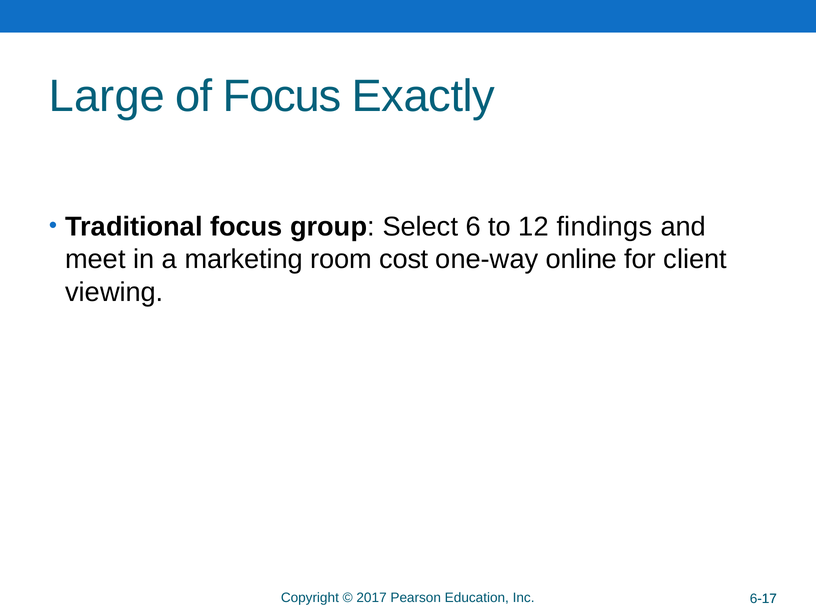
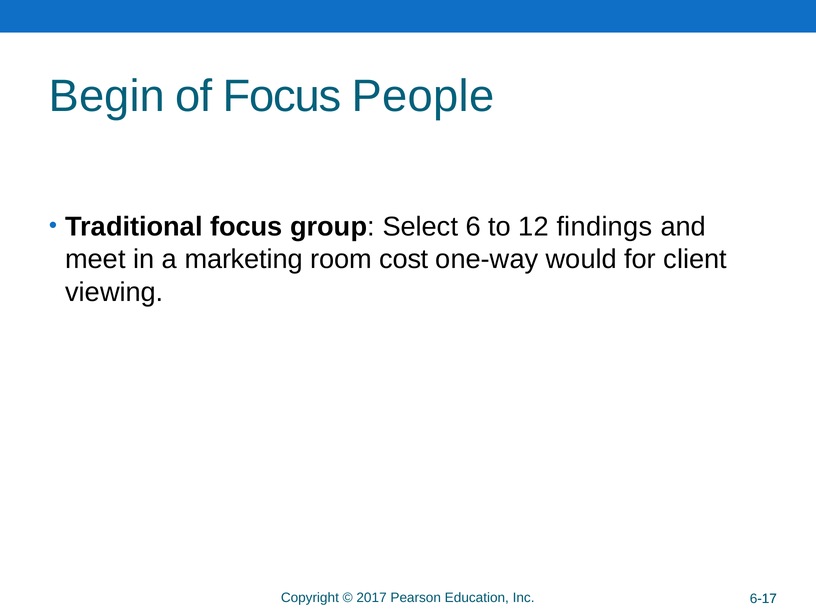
Large: Large -> Begin (107, 96)
Exactly: Exactly -> People (423, 96)
online: online -> would (581, 259)
